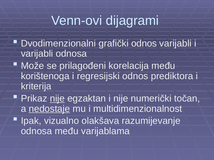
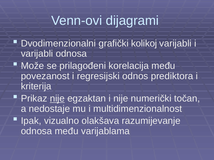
grafički odnos: odnos -> kolikoj (144, 44)
korištenoga: korištenoga -> povezanost (45, 76)
nedostaje underline: present -> none (49, 109)
